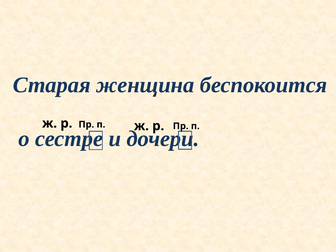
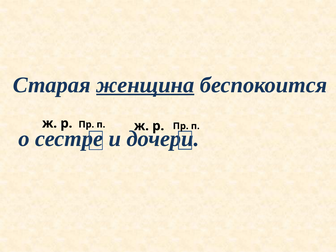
женщина underline: none -> present (145, 85)
